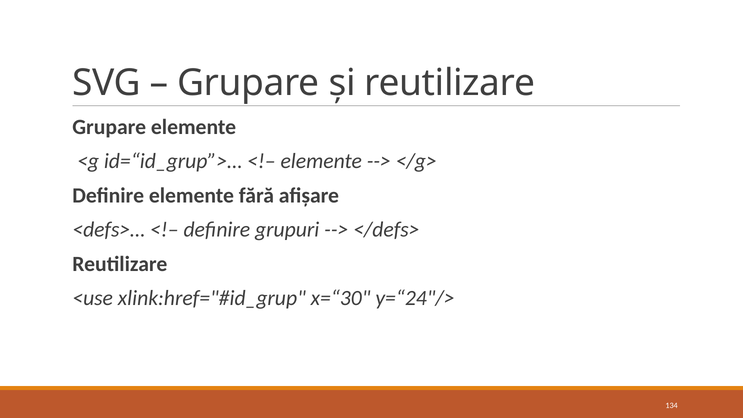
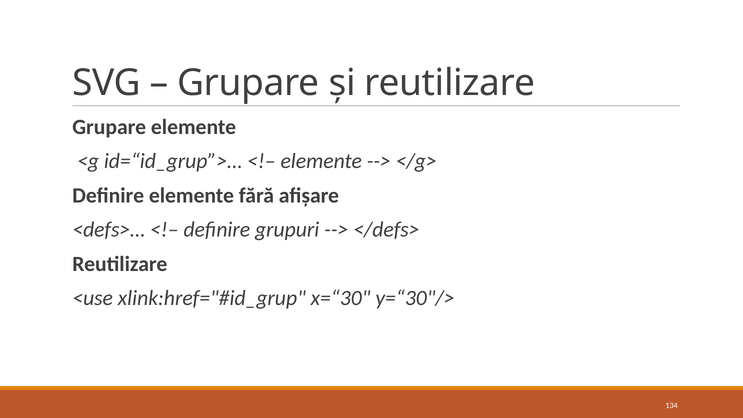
y=“24"/>: y=“24"/> -> y=“30"/> (415, 298)
